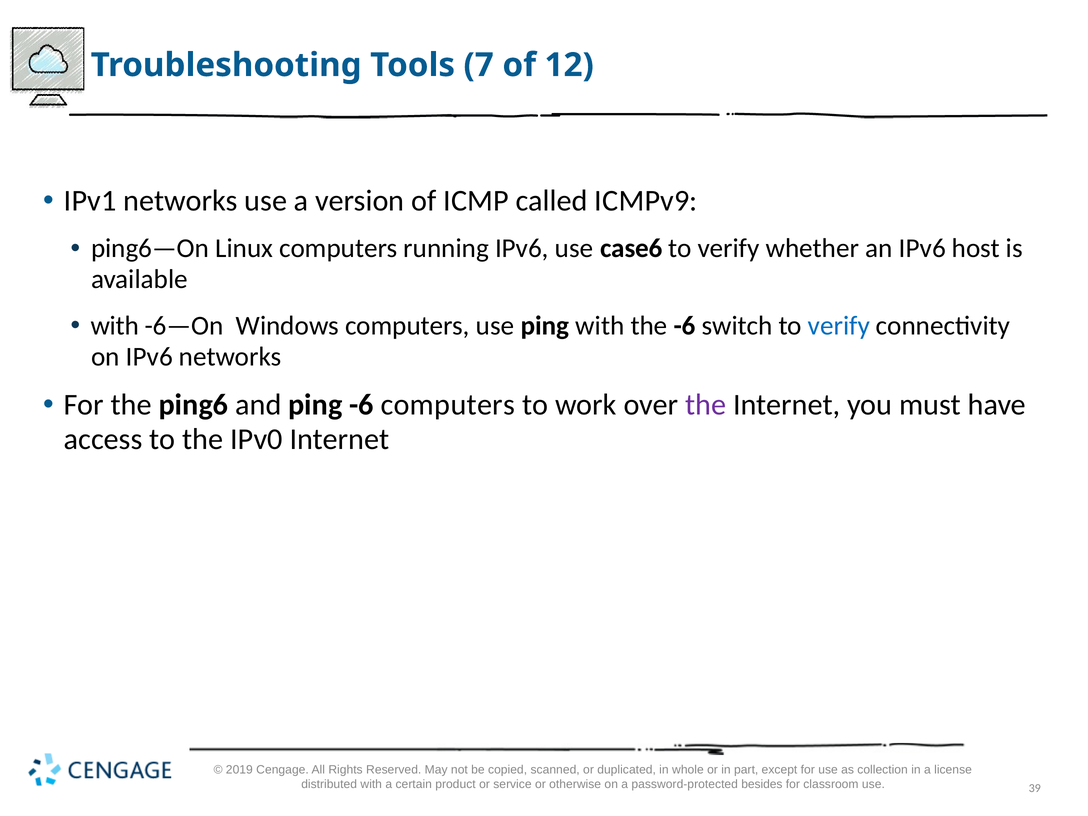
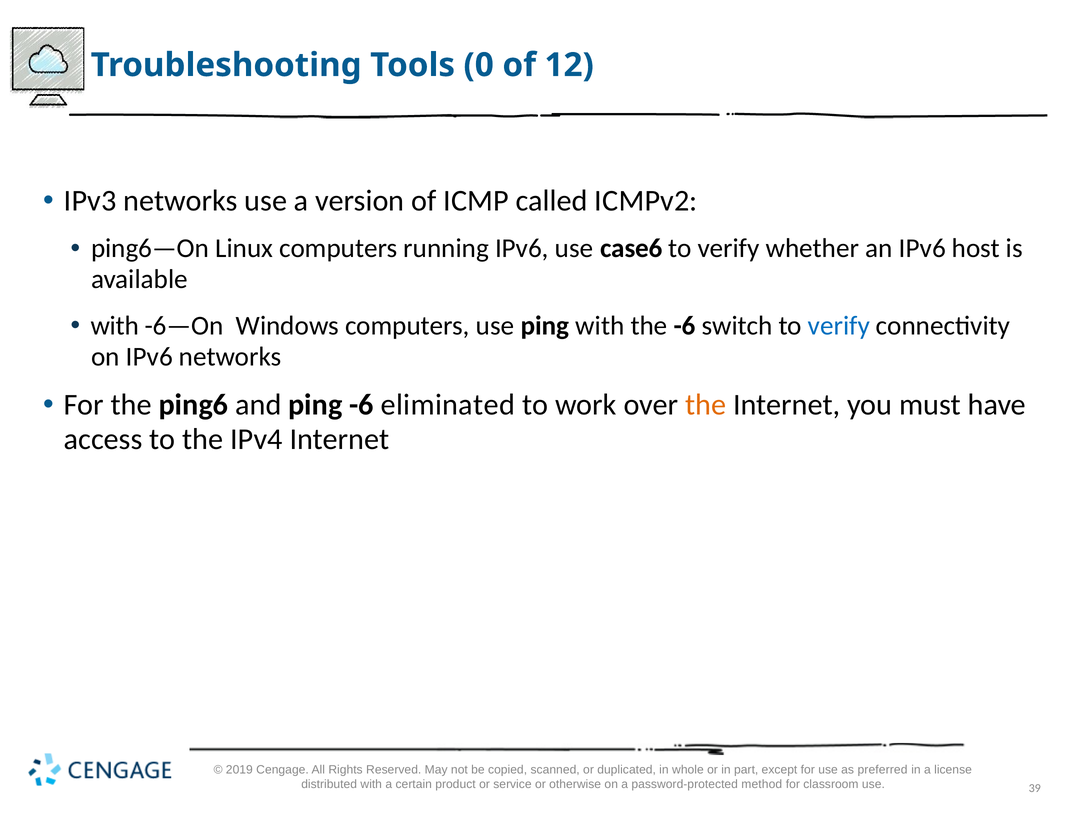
7: 7 -> 0 (479, 65)
1: 1 -> 3 (109, 201)
9: 9 -> 2 (686, 201)
-6 computers: computers -> eliminated (448, 405)
the colour: purple -> orange (706, 405)
0: 0 -> 4 (275, 439)
collection: collection -> preferred (883, 770)
besides: besides -> method (762, 784)
